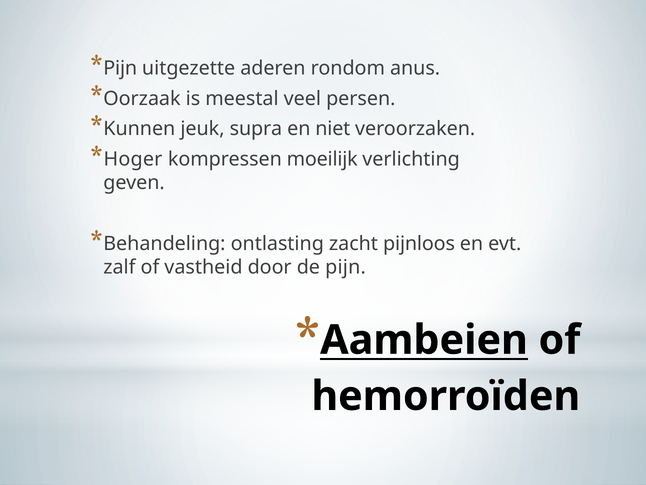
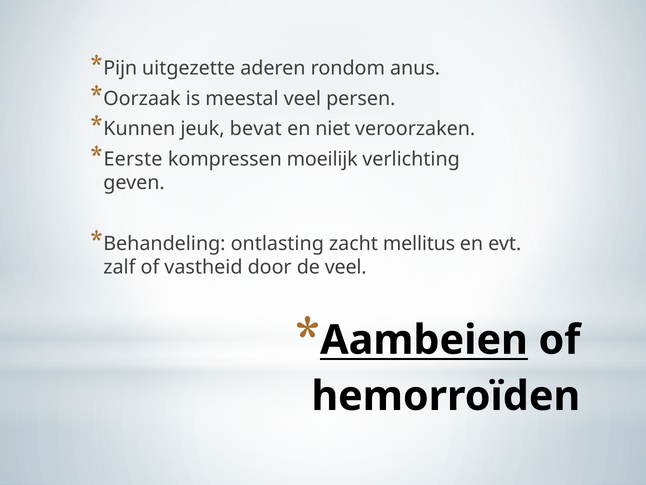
supra: supra -> bevat (256, 129)
Hoger: Hoger -> Eerste (133, 159)
pijnloos: pijnloos -> mellitus (419, 243)
de pijn: pijn -> veel (346, 267)
